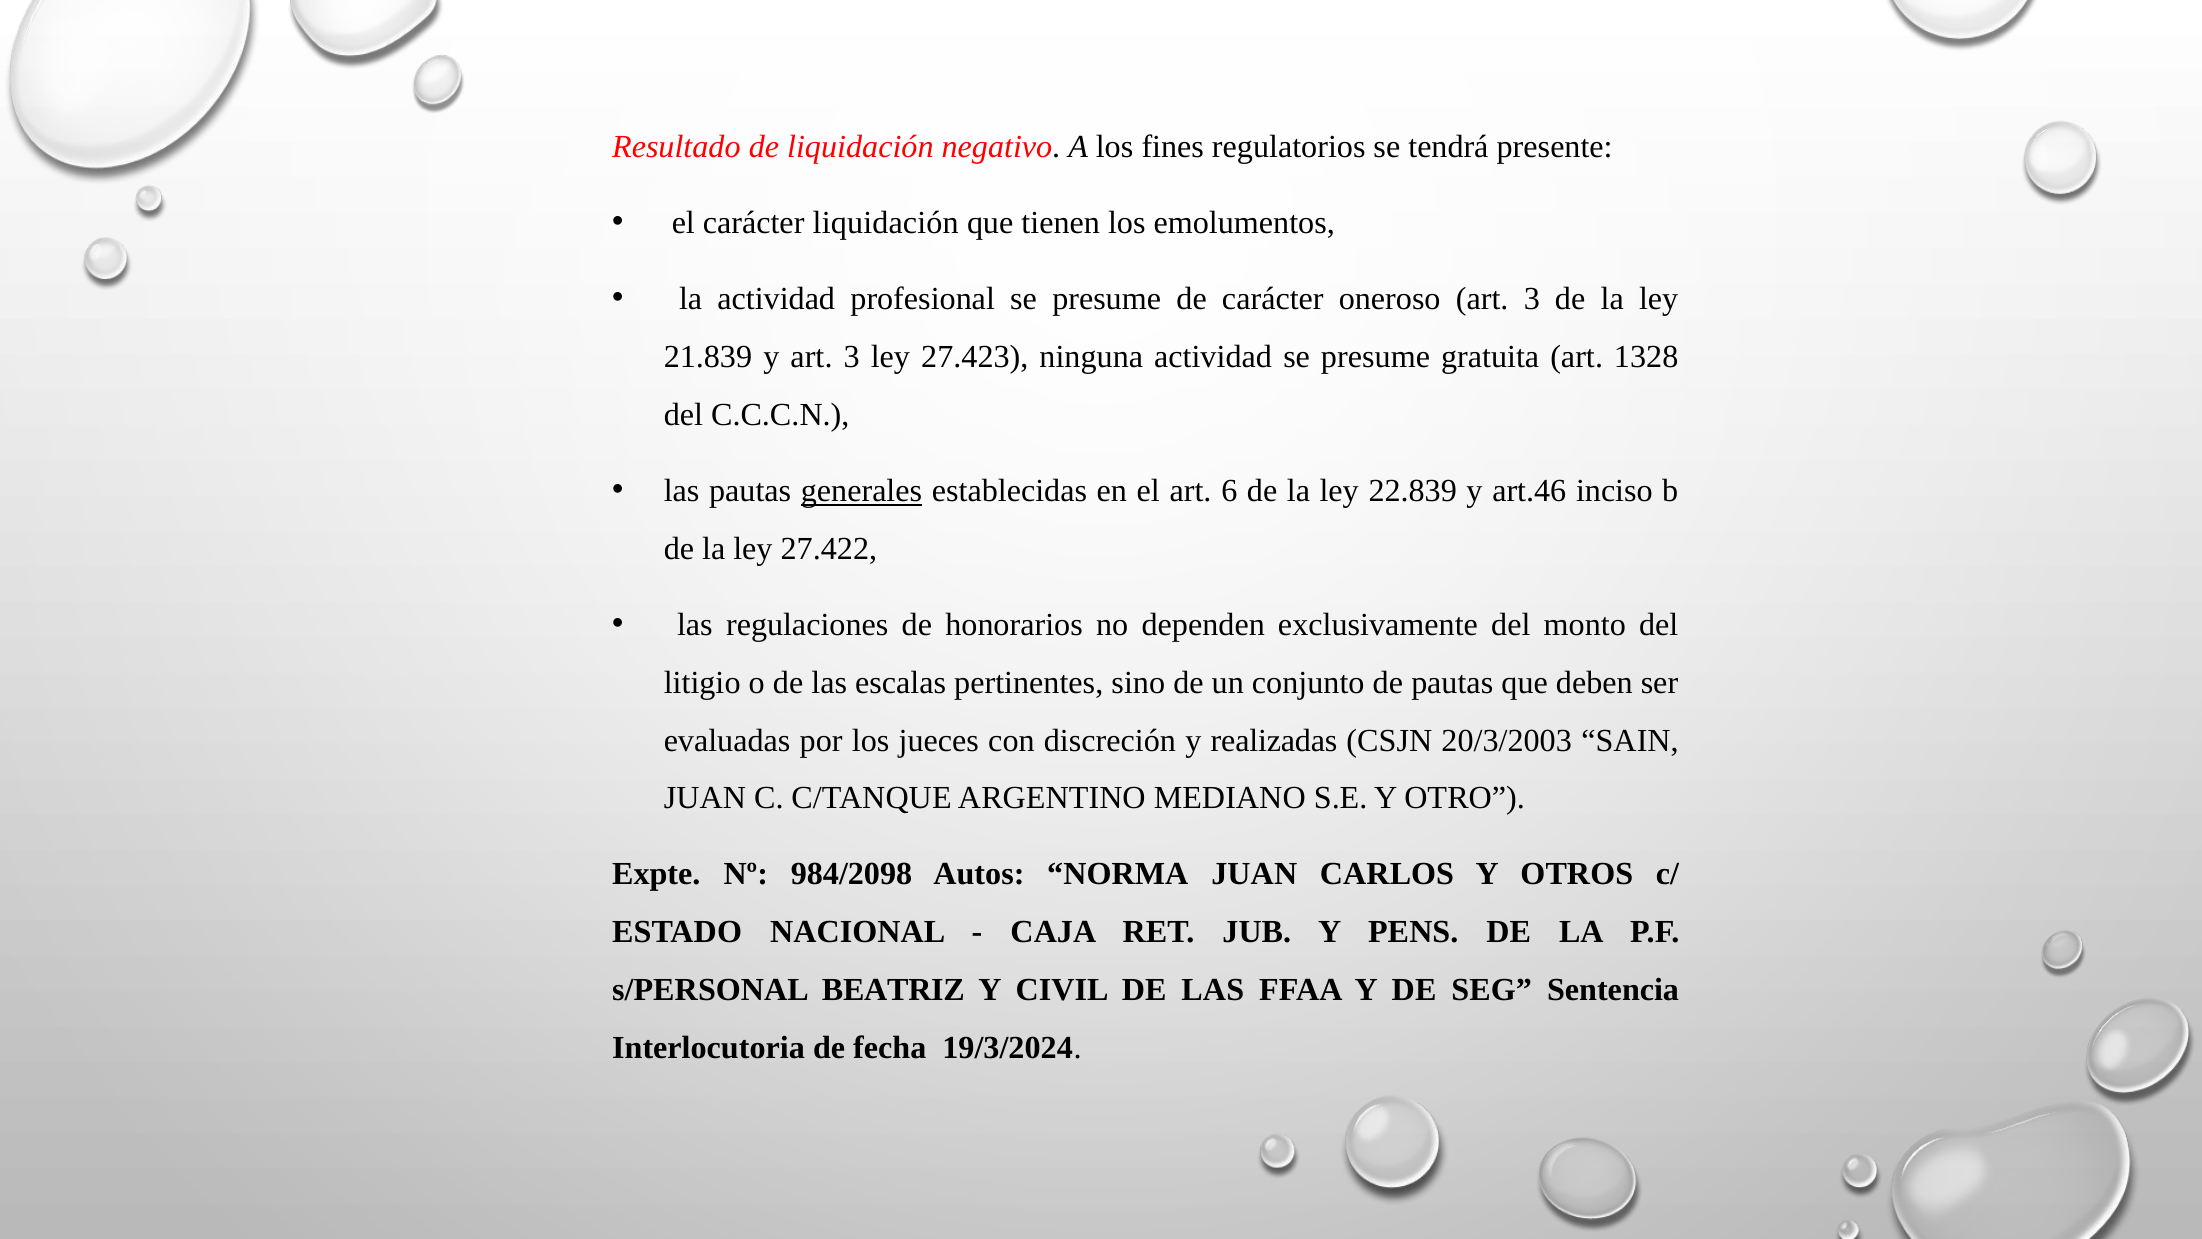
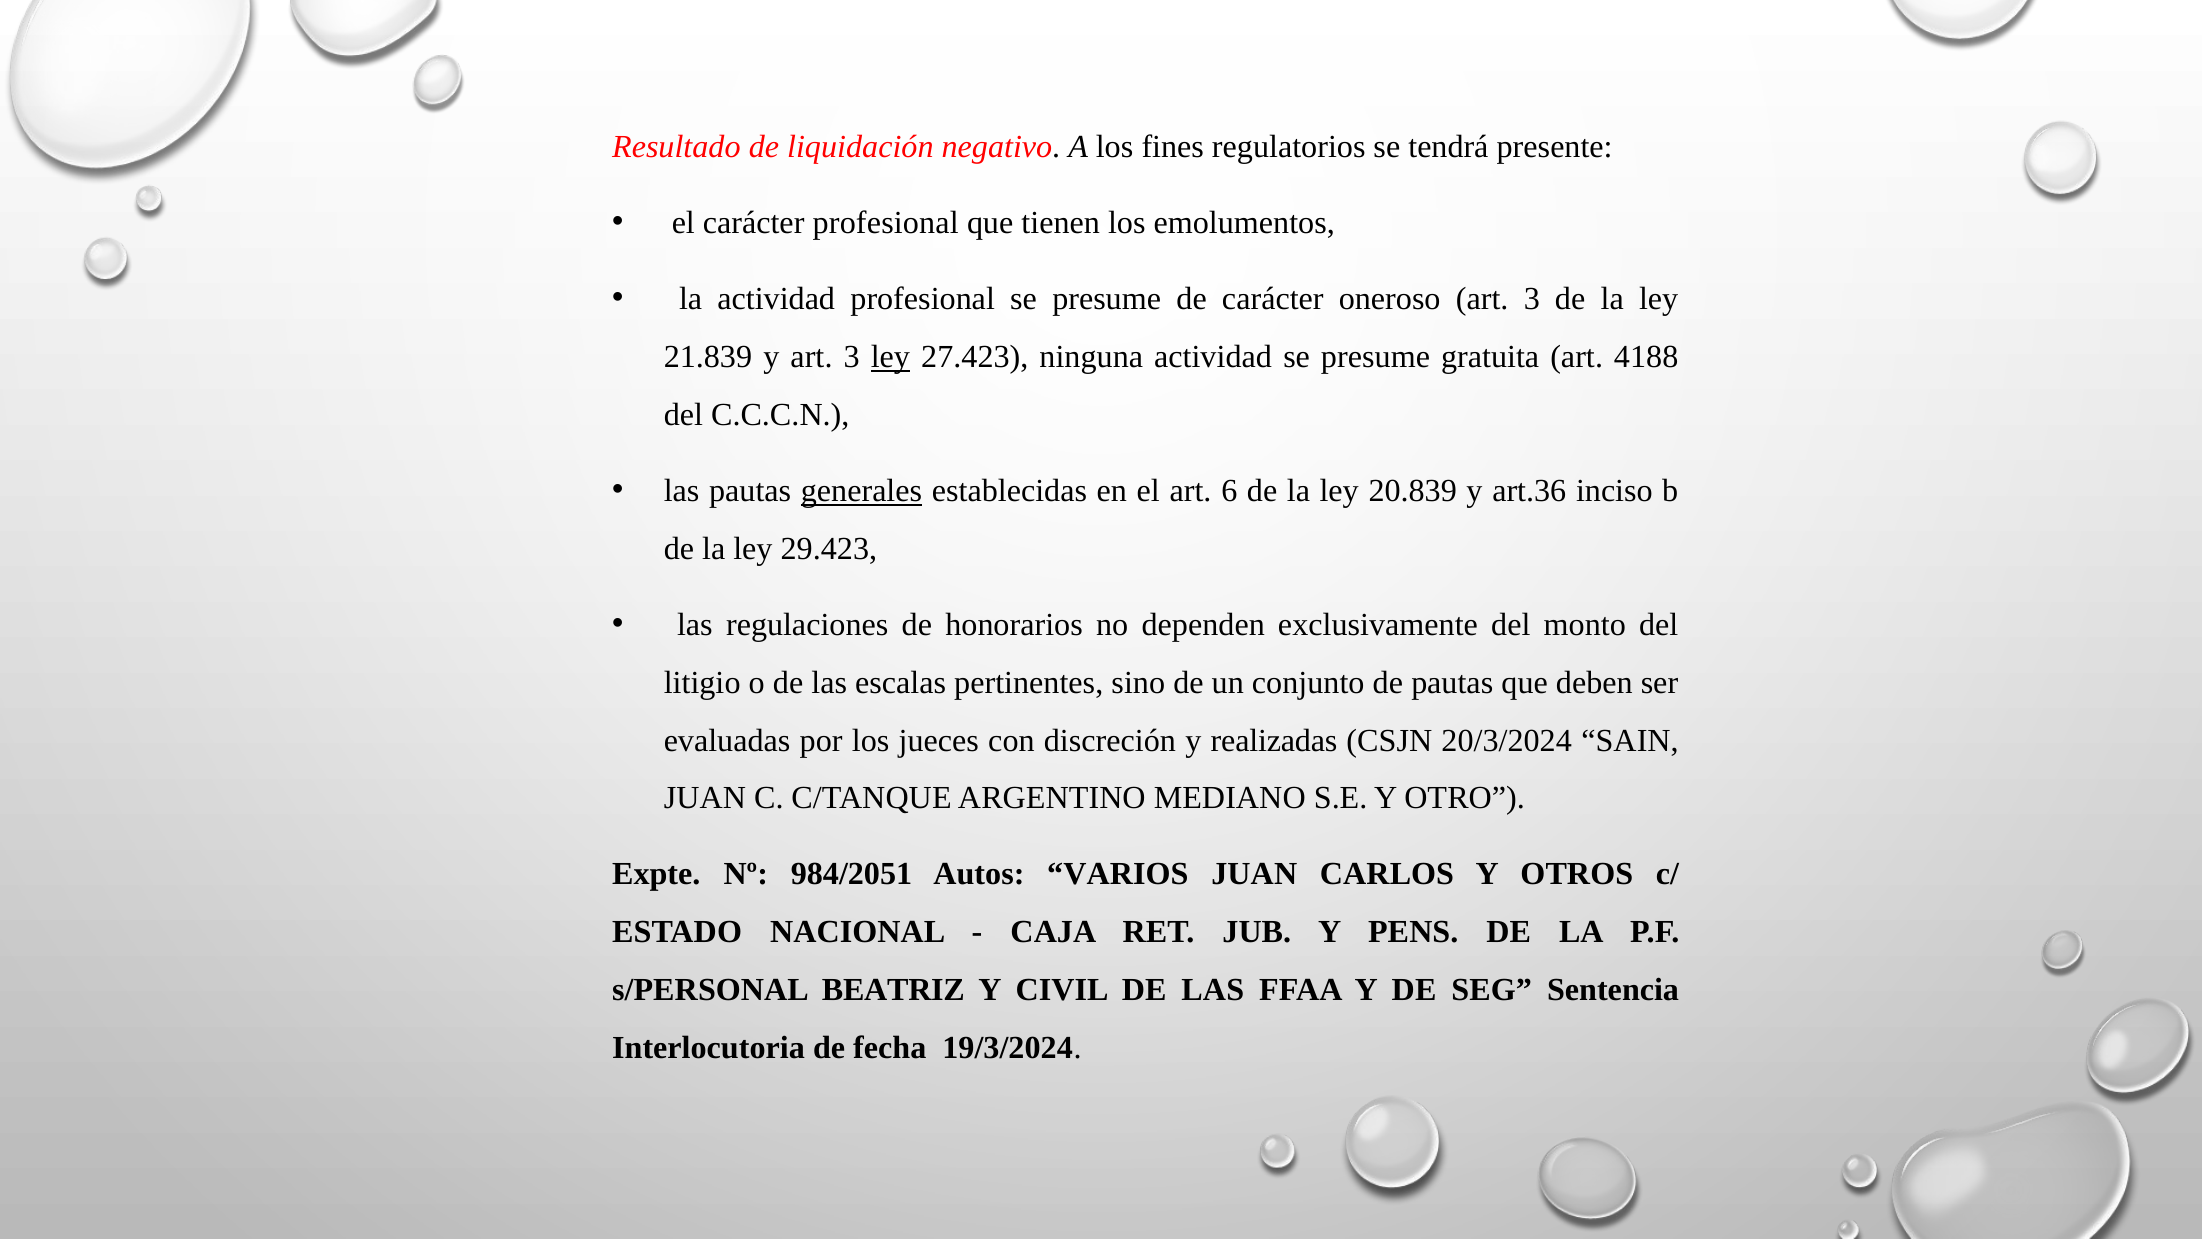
carácter liquidación: liquidación -> profesional (886, 223)
ley underline: none -> present (890, 357)
1328: 1328 -> 4188 (1646, 357)
22.839: 22.839 -> 20.839 (1413, 491)
art.46: art.46 -> art.36 (1529, 491)
27.422: 27.422 -> 29.423 (829, 548)
20/3/2003: 20/3/2003 -> 20/3/2024 (1507, 740)
984/2098: 984/2098 -> 984/2051 (851, 874)
NORMA: NORMA -> VARIOS (1118, 874)
